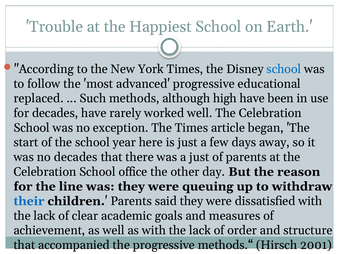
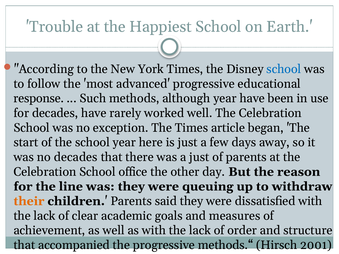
replaced: replaced -> response (39, 99)
although high: high -> year (225, 99)
their colour: blue -> orange (29, 201)
